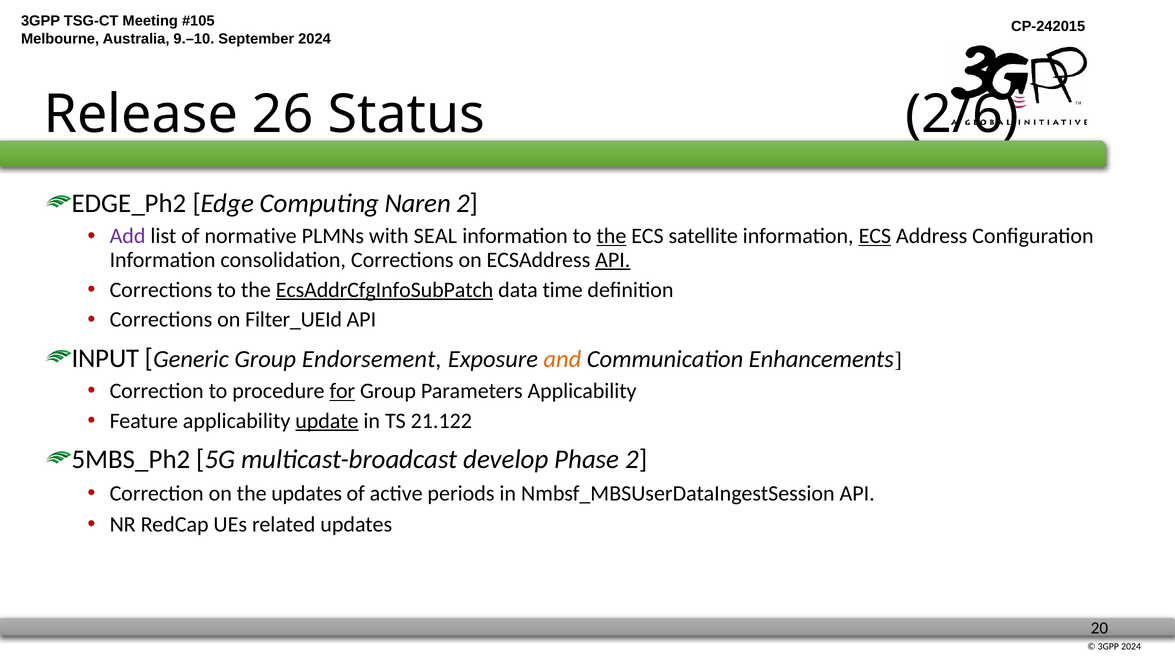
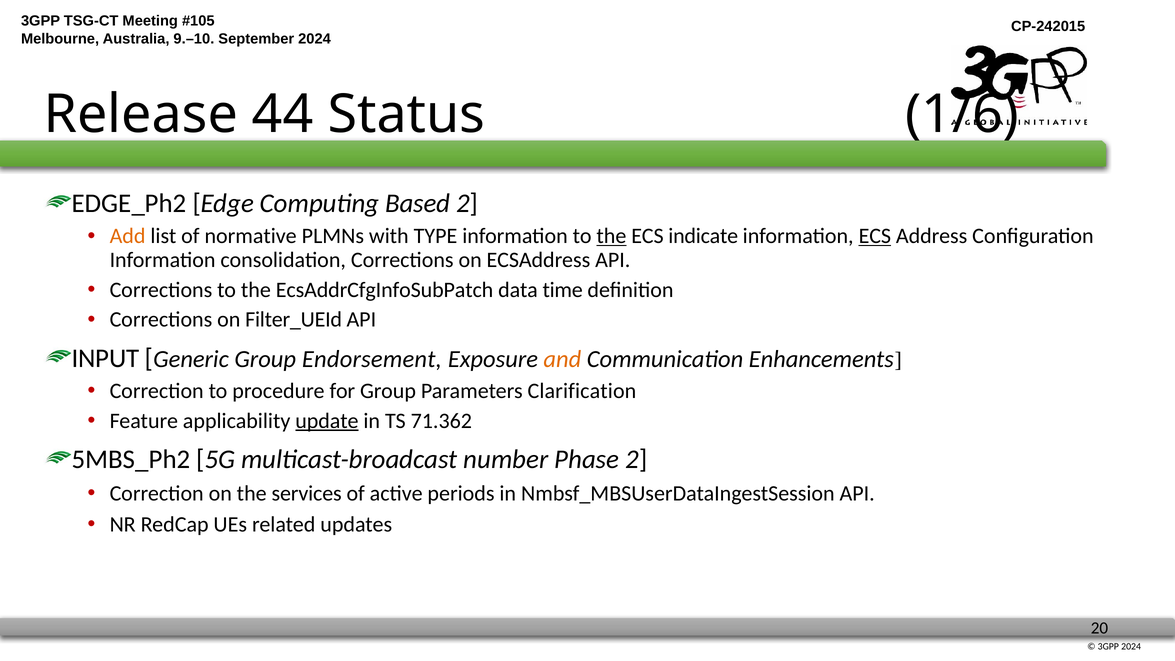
26: 26 -> 44 (283, 115)
2/6: 2/6 -> 1/6 (962, 115)
Naren: Naren -> Based (418, 203)
Add colour: purple -> orange (128, 236)
SEAL: SEAL -> TYPE (435, 236)
satellite: satellite -> indicate (703, 236)
API underline: present -> none (613, 260)
EcsAddrCfgInfoSubPatch underline: present -> none (385, 290)
for underline: present -> none (342, 391)
Parameters Applicability: Applicability -> Clarification (582, 391)
21.122: 21.122 -> 71.362 (441, 421)
develop: develop -> number (506, 459)
the updates: updates -> services (307, 493)
